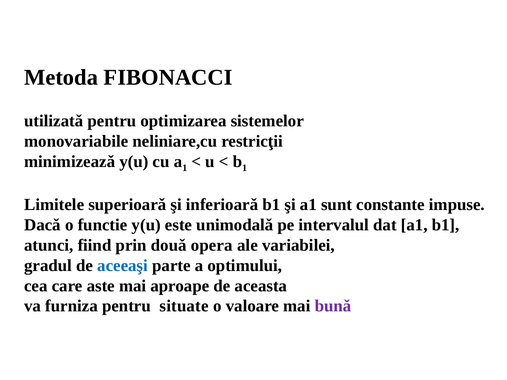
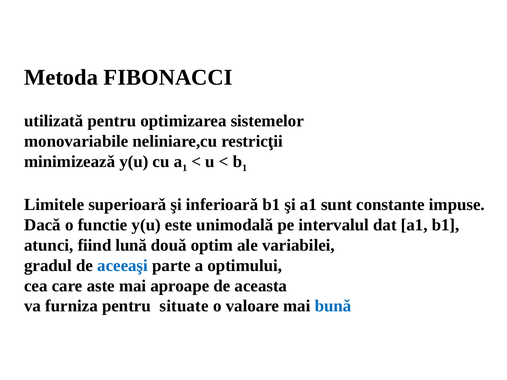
prin: prin -> lună (131, 245)
opera: opera -> optim (212, 245)
bunǎ colour: purple -> blue (333, 306)
